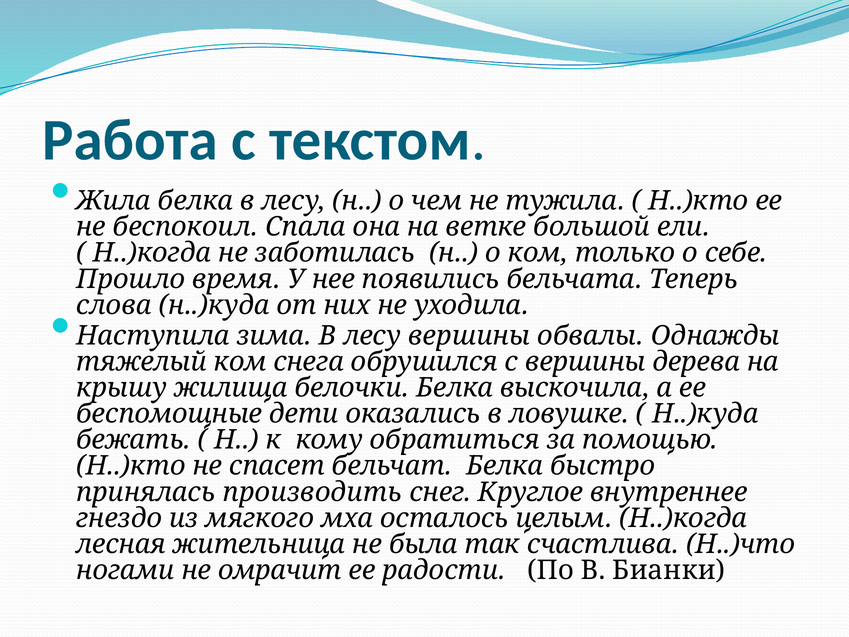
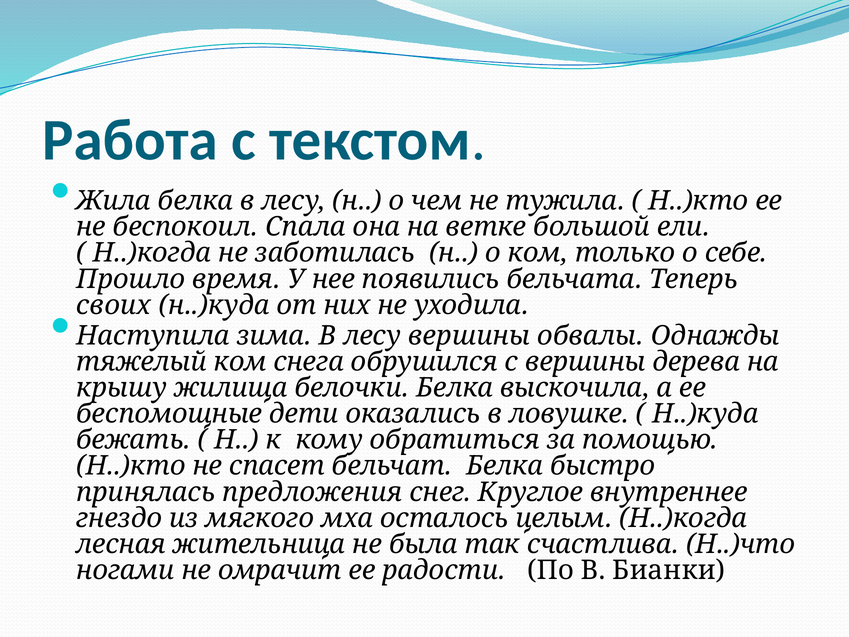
слова: слова -> своих (114, 305)
производить: производить -> предложения (312, 492)
